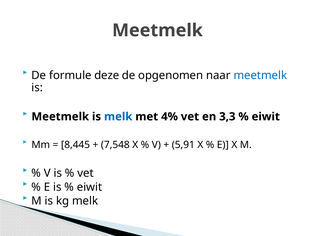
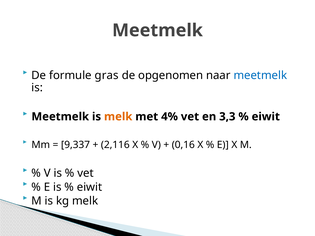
deze: deze -> gras (107, 75)
melk colour: blue -> orange (118, 117)
8,445: 8,445 -> 9,337 (75, 145)
7,548: 7,548 -> 2,116 (115, 145)
5,91: 5,91 -> 0,16 (183, 145)
